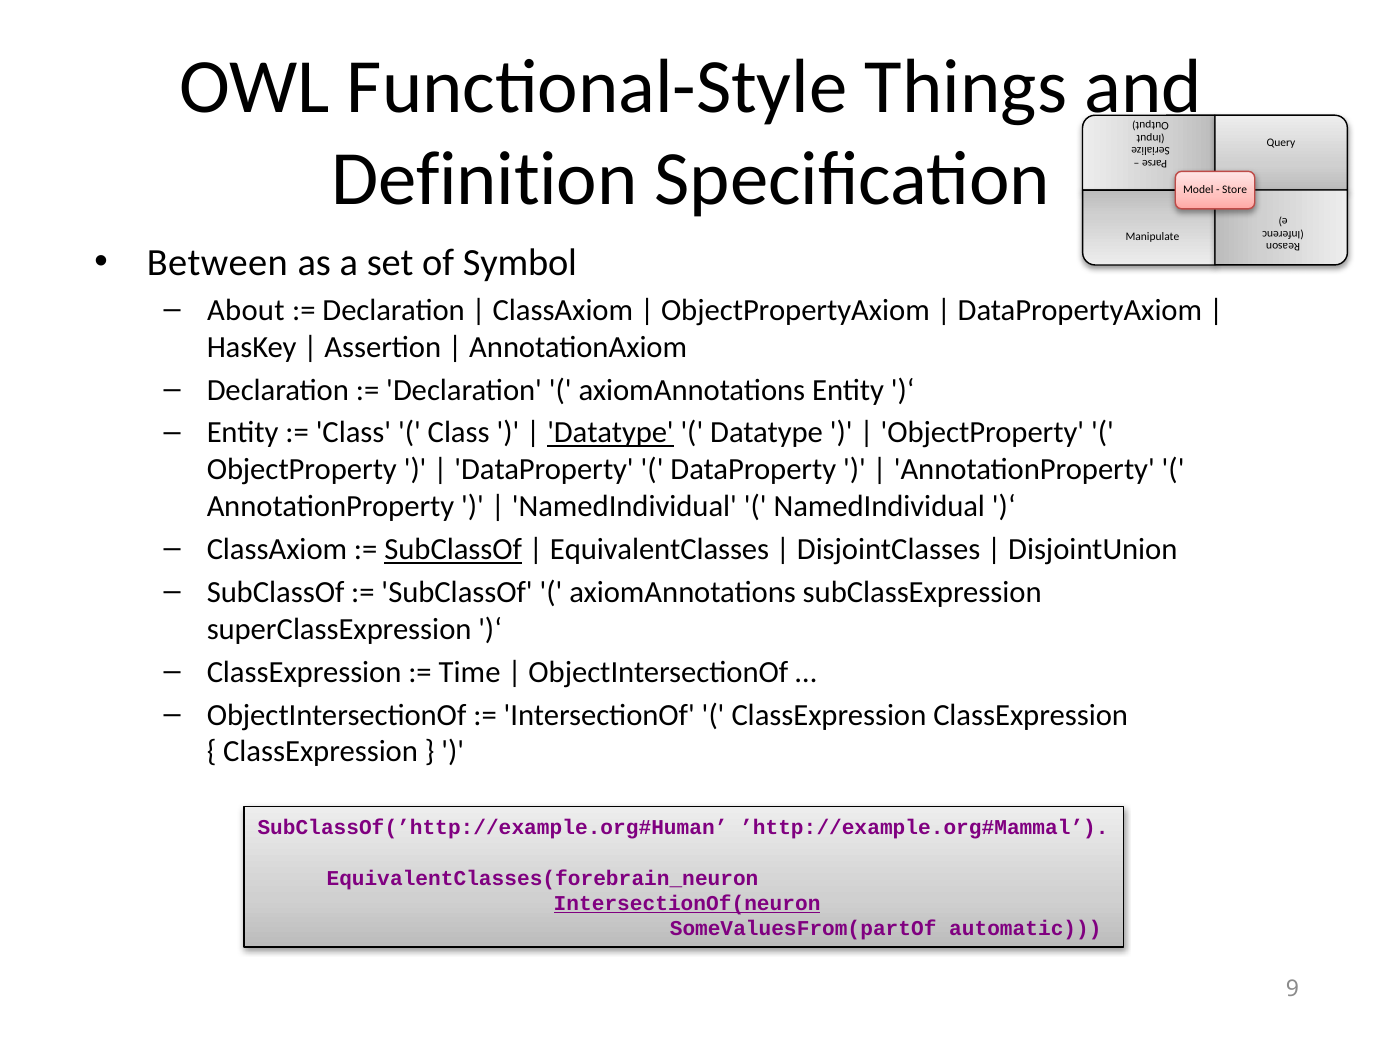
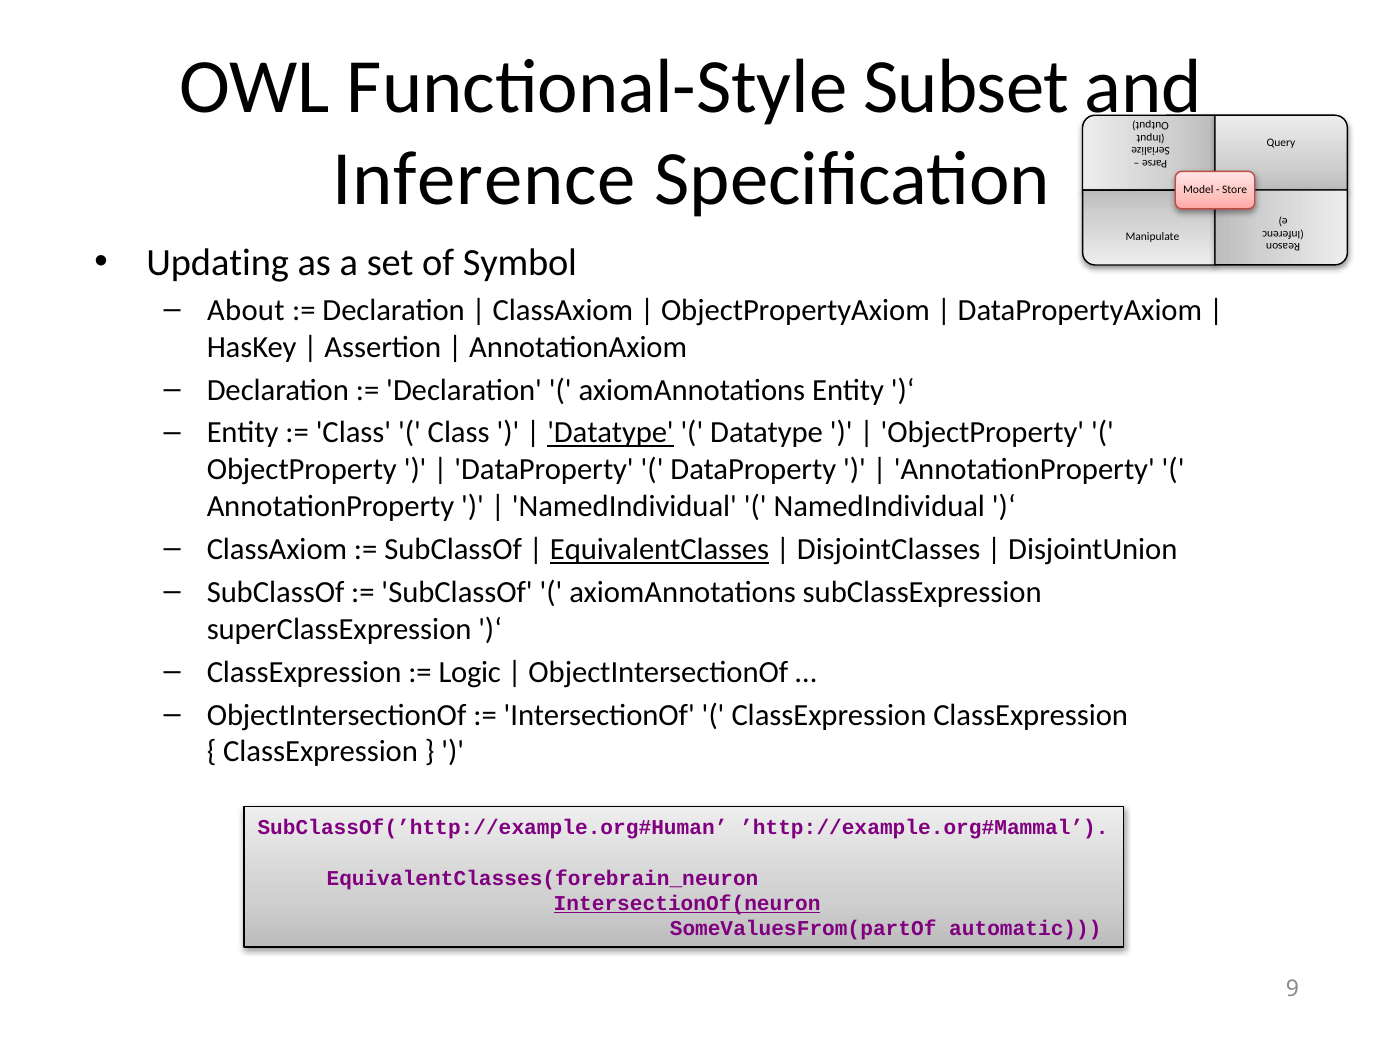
Things: Things -> Subset (966, 87)
Definition: Definition -> Inference (484, 179)
Between: Between -> Updating (218, 263)
SubClassOf underline: present -> none (453, 549)
EquivalentClasses underline: none -> present (660, 549)
Time: Time -> Logic (470, 672)
